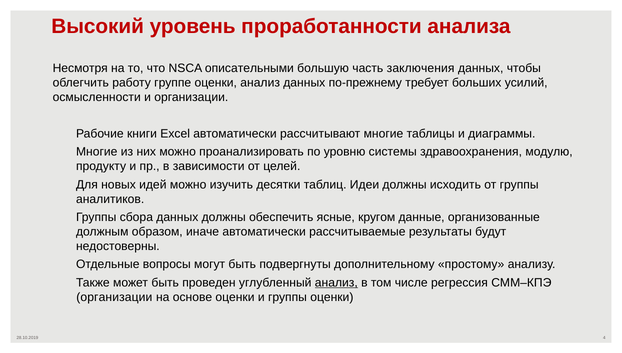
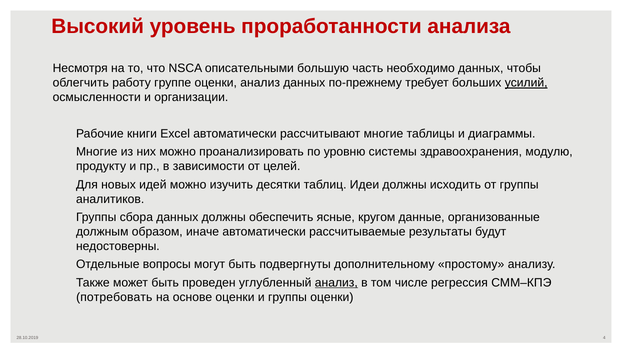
заключения: заключения -> необходимо (421, 68)
усилий underline: none -> present (526, 83)
организации: организации -> потребовать (114, 297)
